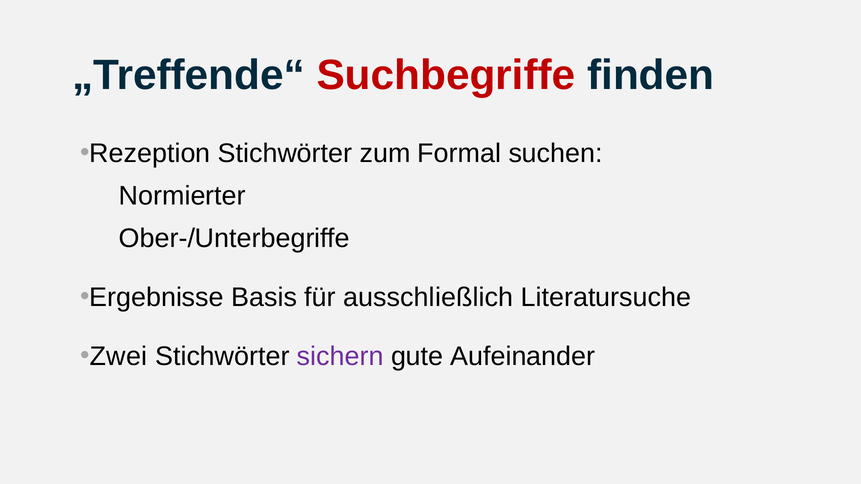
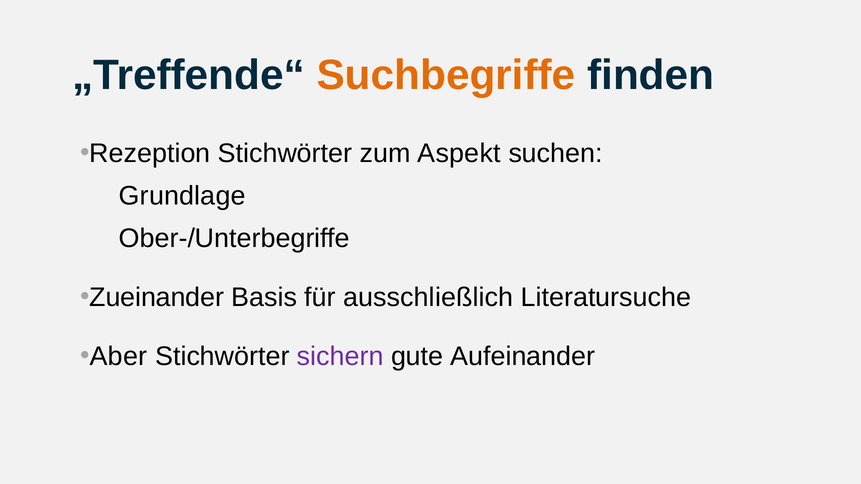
Suchbegriffe colour: red -> orange (446, 75)
Formal: Formal -> Aspekt (459, 154)
Normierter: Normierter -> Grundlage (182, 196)
Ergebnisse: Ergebnisse -> Zueinander (157, 298)
Zwei: Zwei -> Aber (118, 357)
